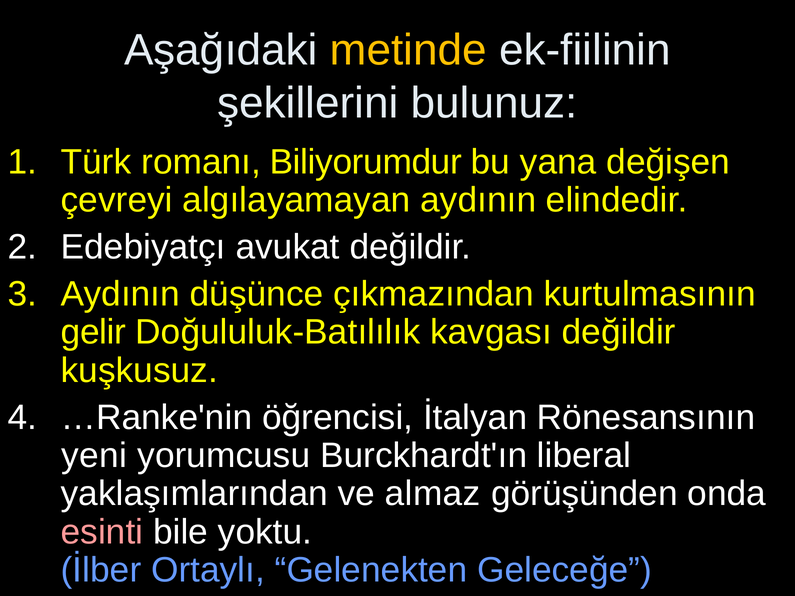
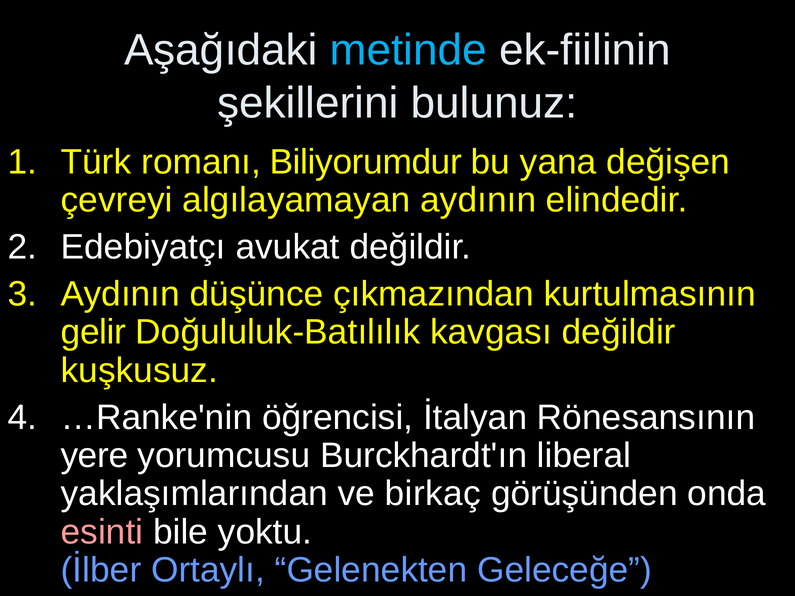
metinde colour: yellow -> light blue (408, 50)
yeni: yeni -> yere (94, 456)
almaz: almaz -> birkaç (433, 494)
